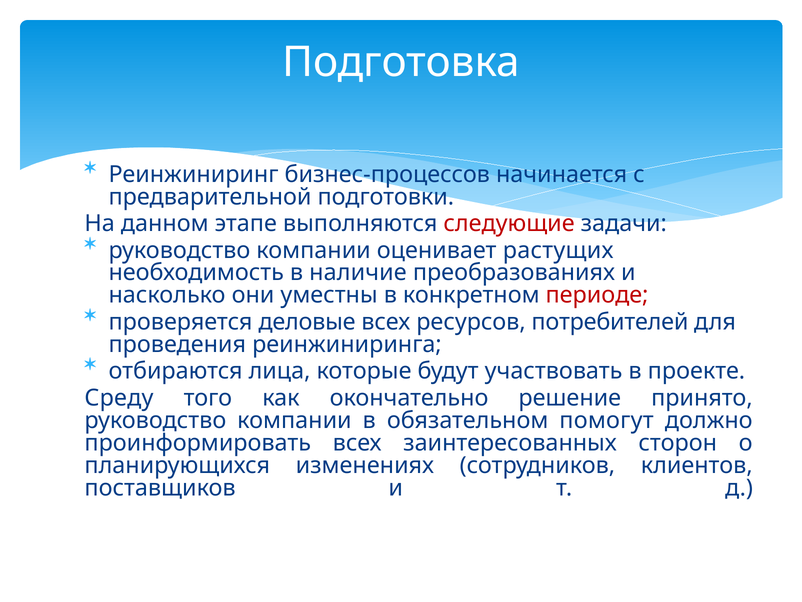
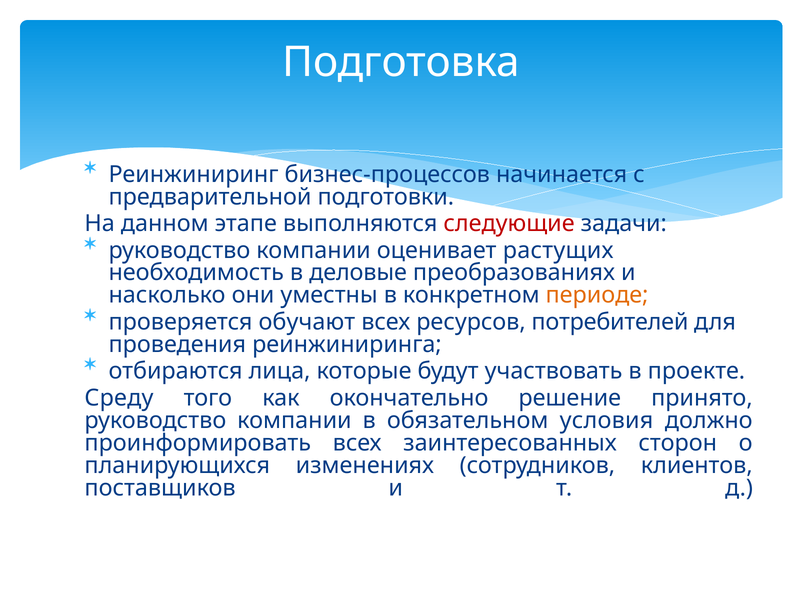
наличие: наличие -> деловые (358, 273)
периоде colour: red -> orange (597, 295)
деловые: деловые -> обучают (307, 322)
помогут: помогут -> условия (606, 420)
